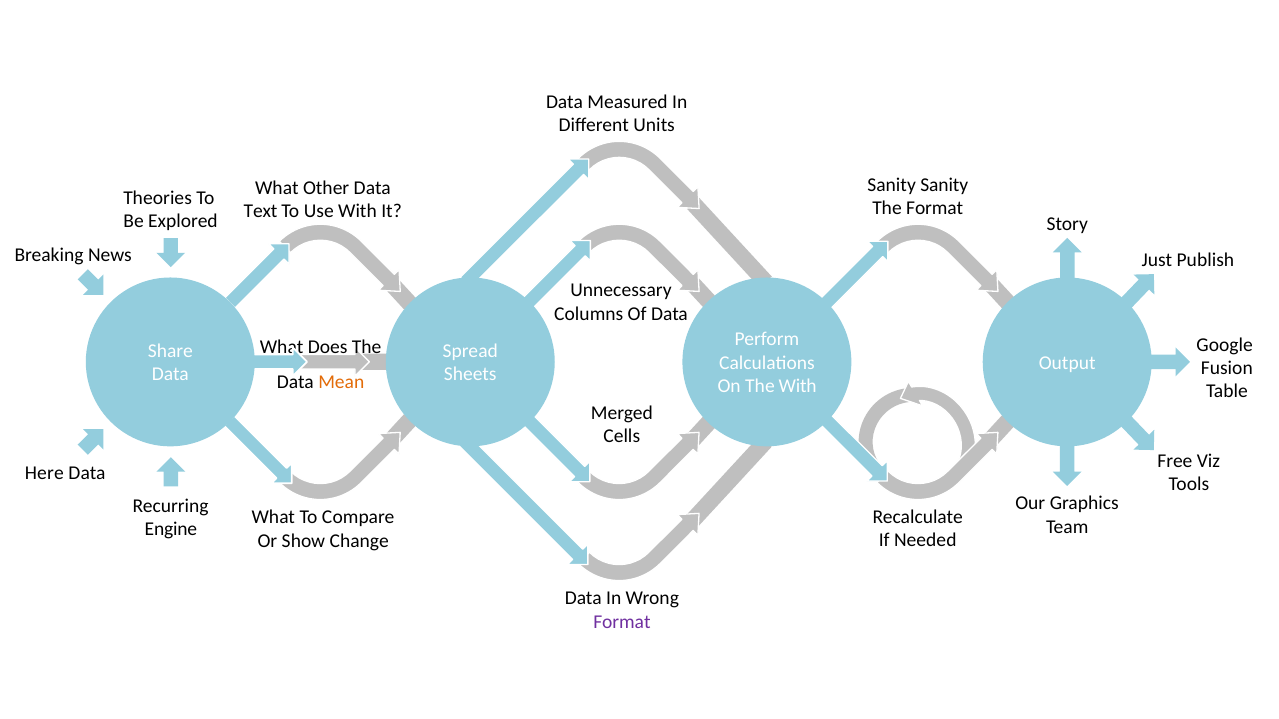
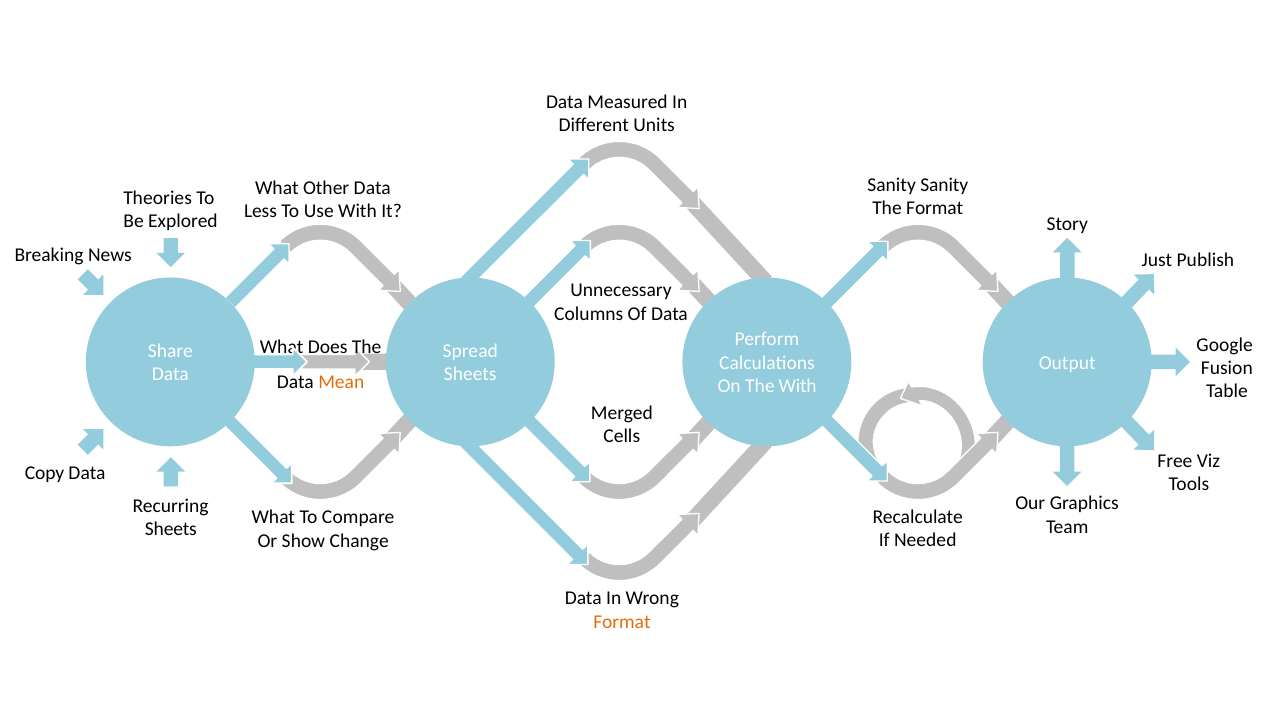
Text: Text -> Less (260, 211)
Here: Here -> Copy (45, 473)
Engine: Engine -> Sheets (171, 530)
Format colour: purple -> orange (622, 622)
